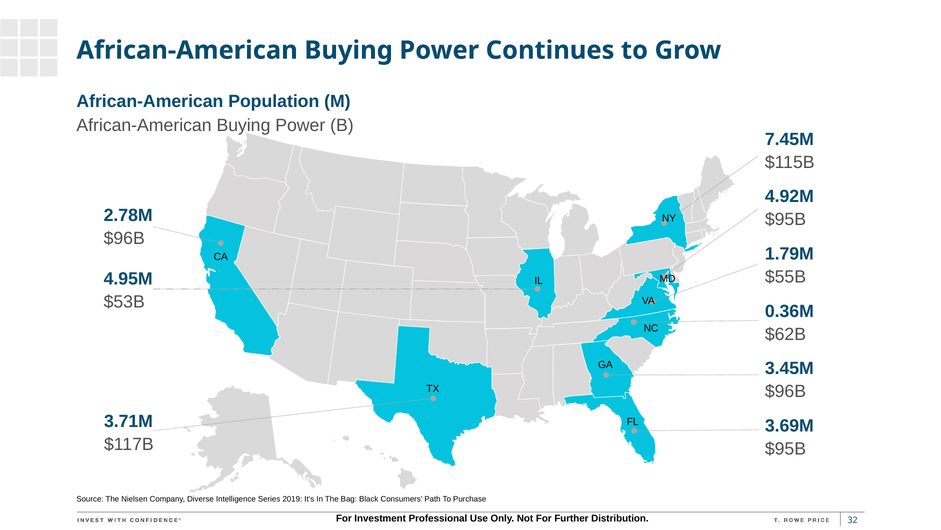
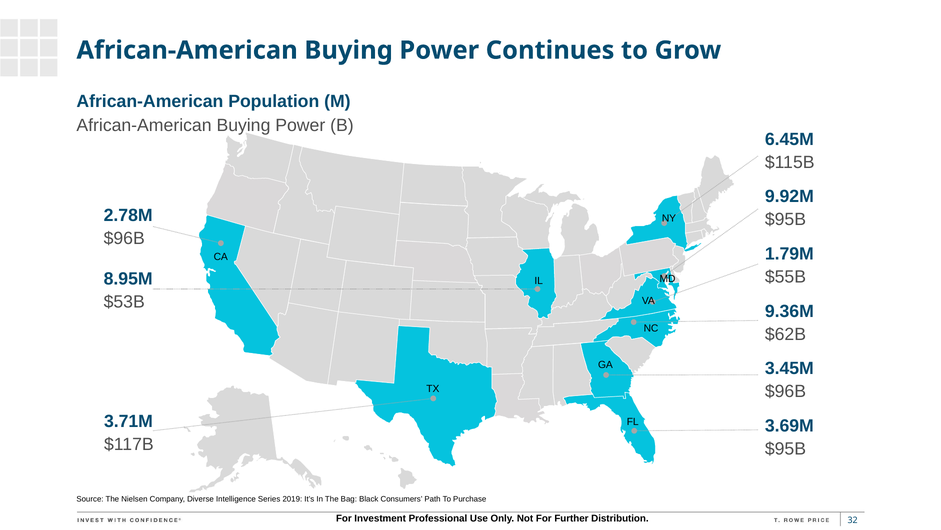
7.45M: 7.45M -> 6.45M (789, 139)
4.92M: 4.92M -> 9.92M (789, 196)
4.95M: 4.95M -> 8.95M (128, 278)
0.36M: 0.36M -> 9.36M (789, 311)
